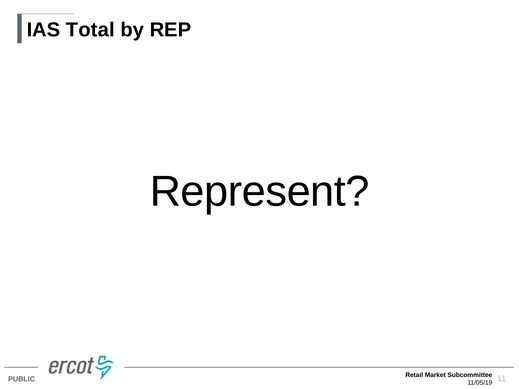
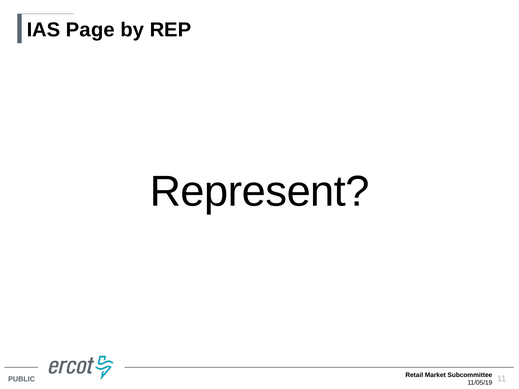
Total: Total -> Page (90, 30)
